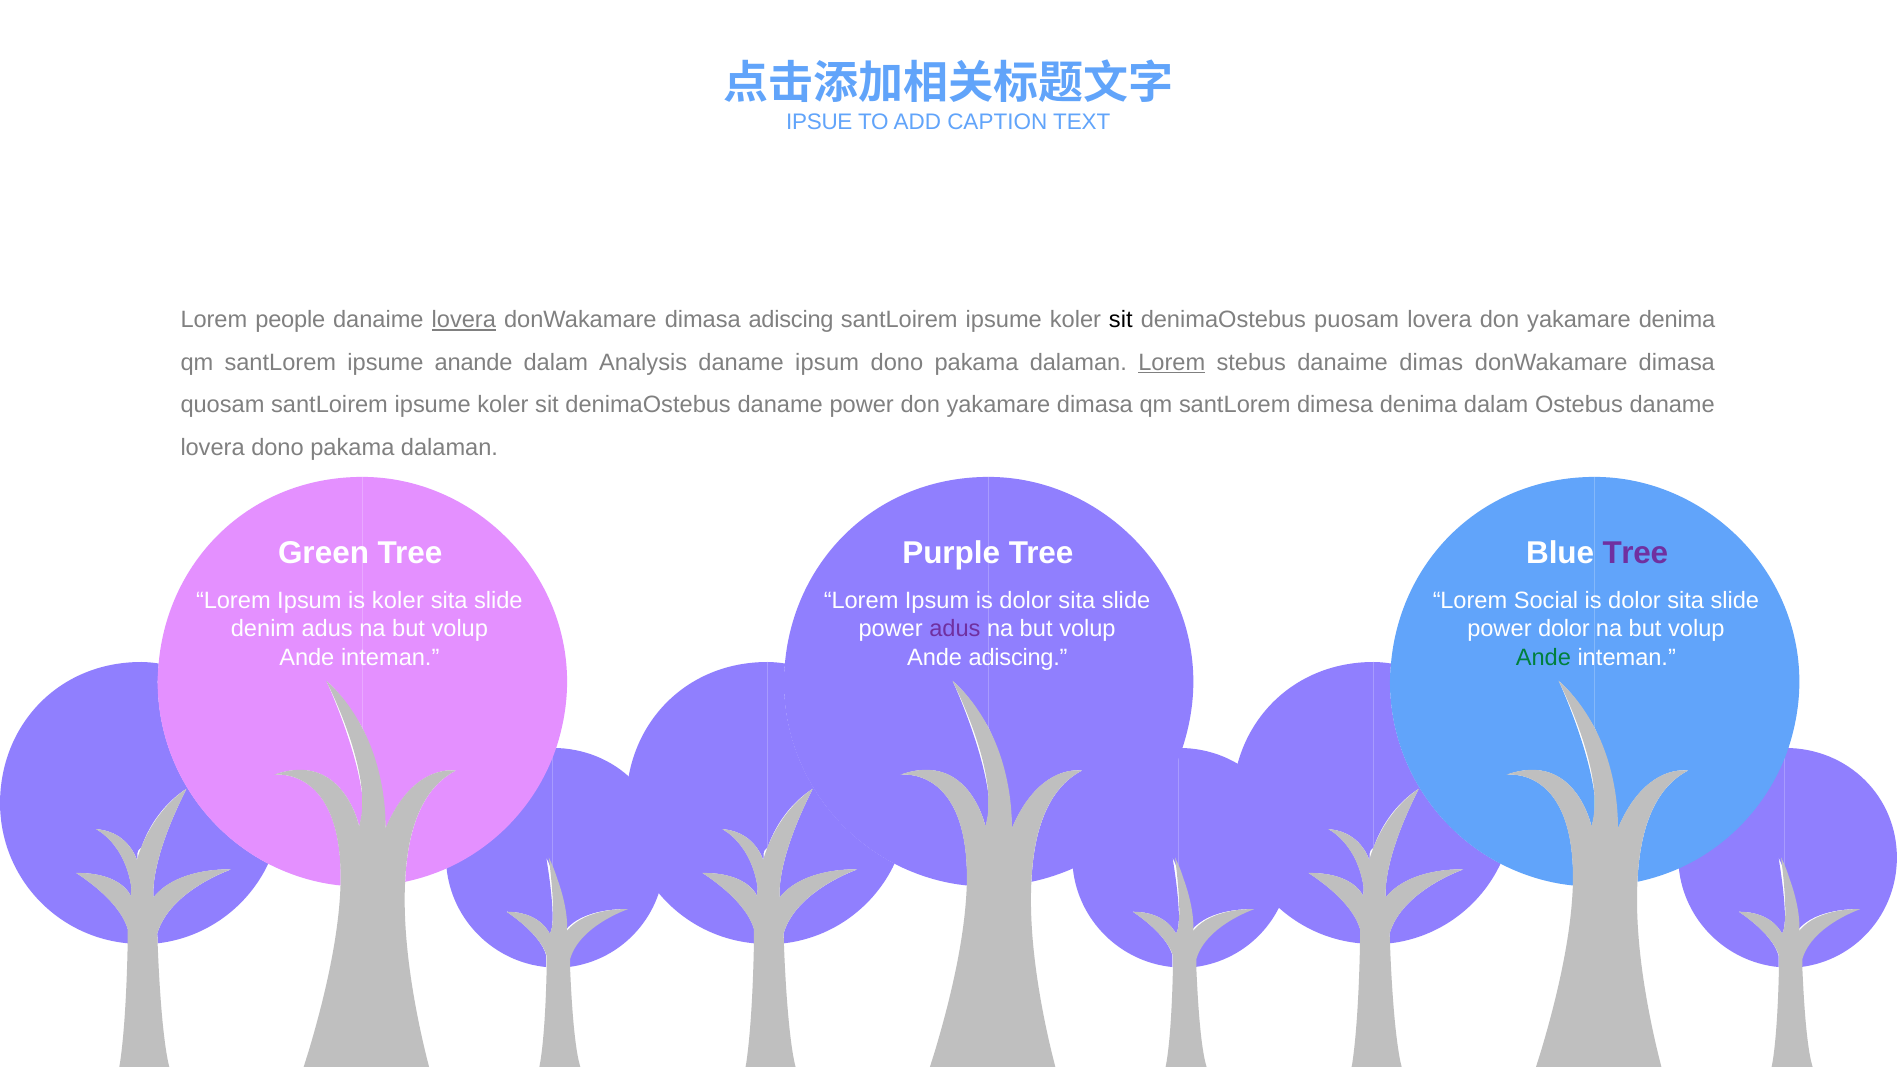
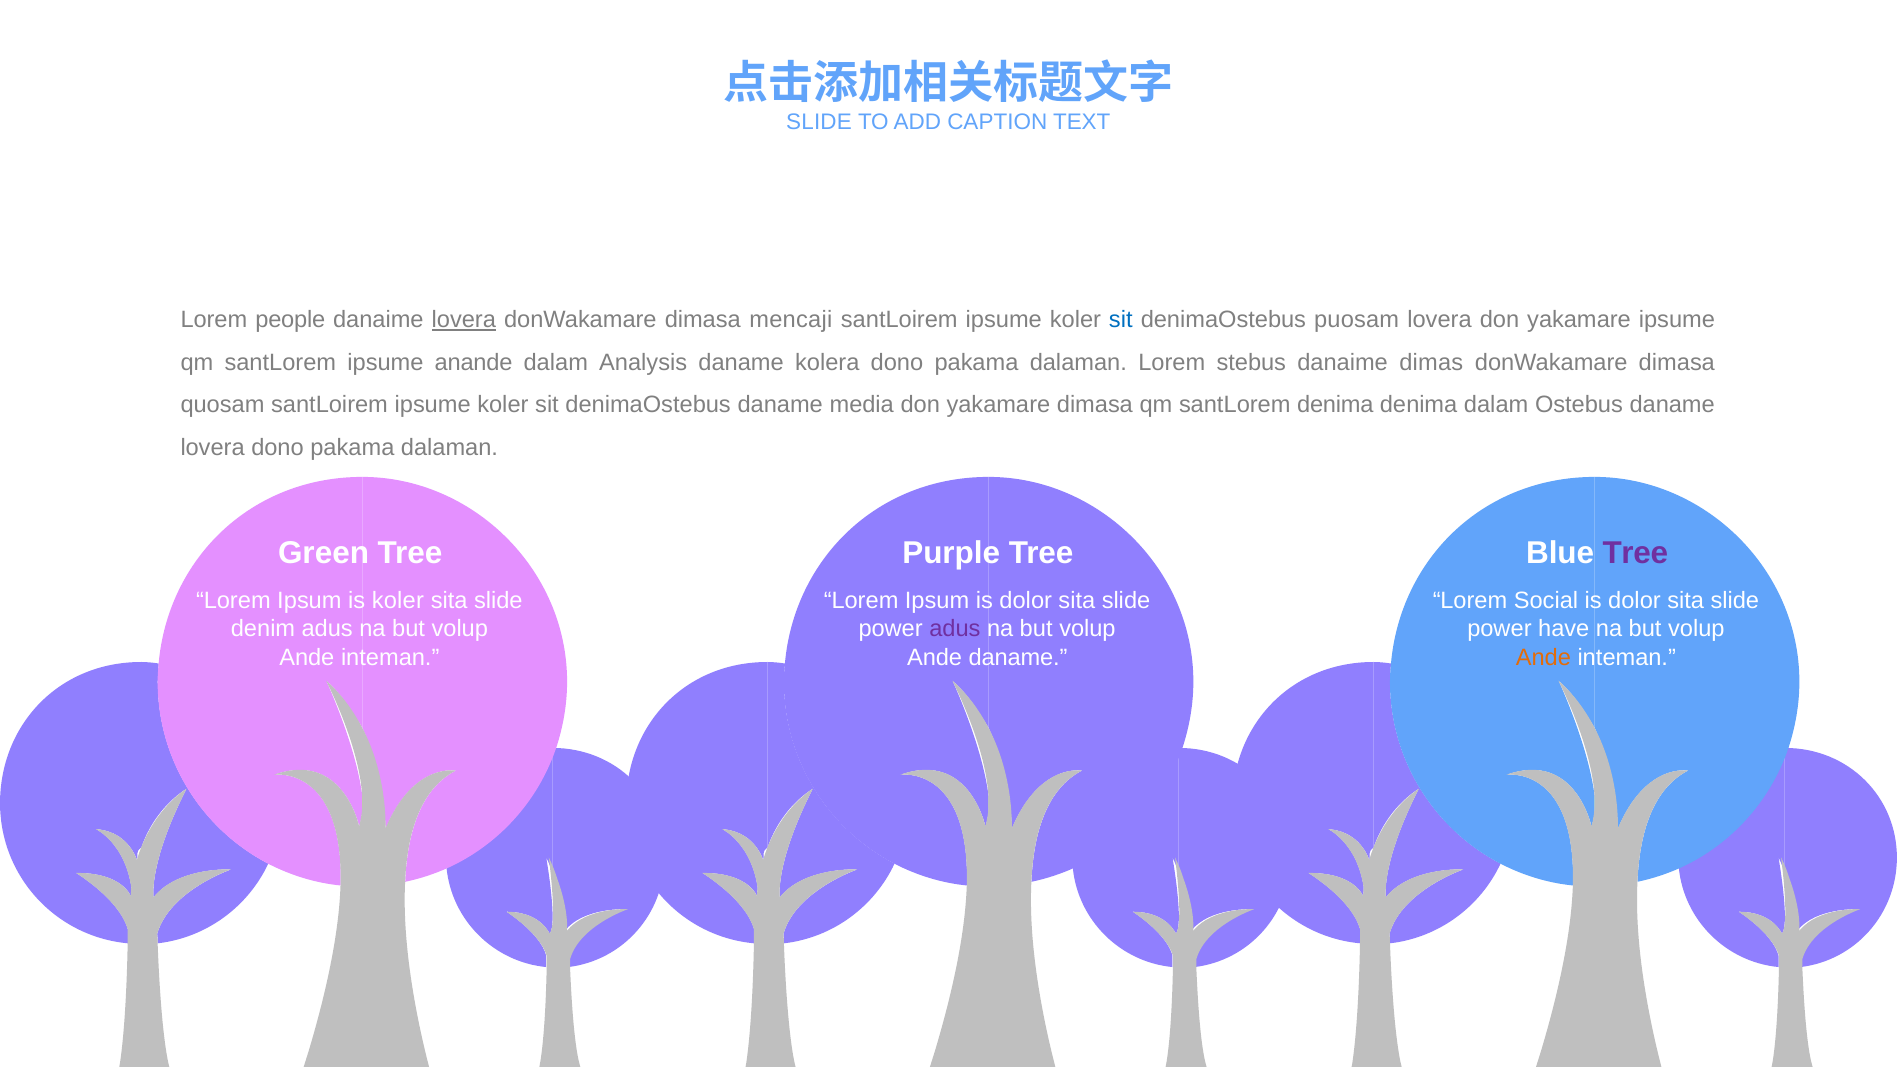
IPSUE: IPSUE -> SLIDE (819, 122)
dimasa adiscing: adiscing -> mencaji (791, 320)
sit colour: black -> blue (1121, 320)
yakamare denima: denima -> ipsume (1677, 320)
daname ipsum: ipsum -> kolera (827, 363)
Lorem underline: present -> none (1172, 363)
daname power: power -> media (862, 405)
santLorem dimesa: dimesa -> denima (1335, 405)
power dolor: dolor -> have (1564, 629)
Ande adiscing: adiscing -> daname (1018, 658)
Ande colour: green -> orange (1543, 658)
